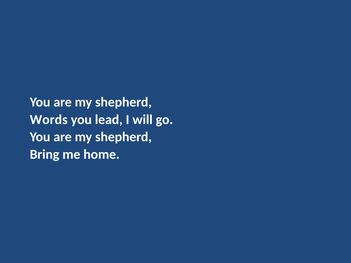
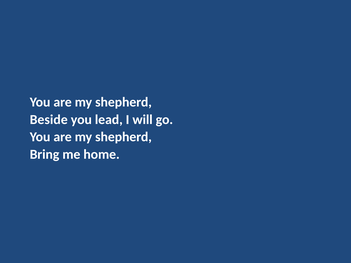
Words: Words -> Beside (49, 120)
